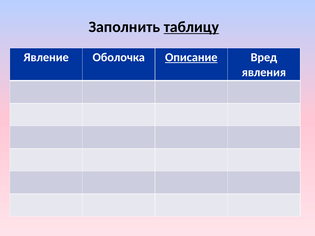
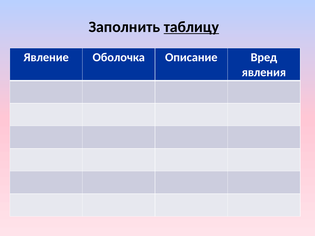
Описание underline: present -> none (191, 57)
